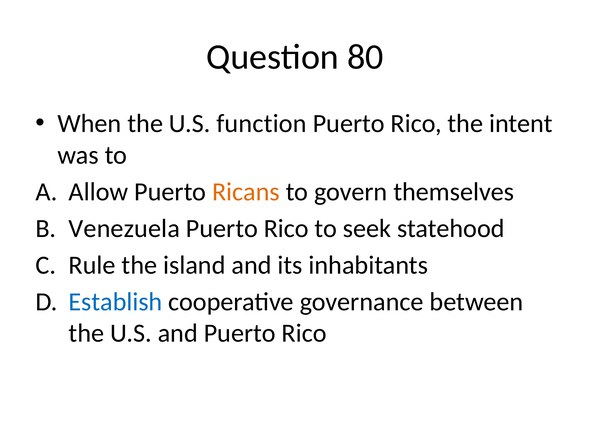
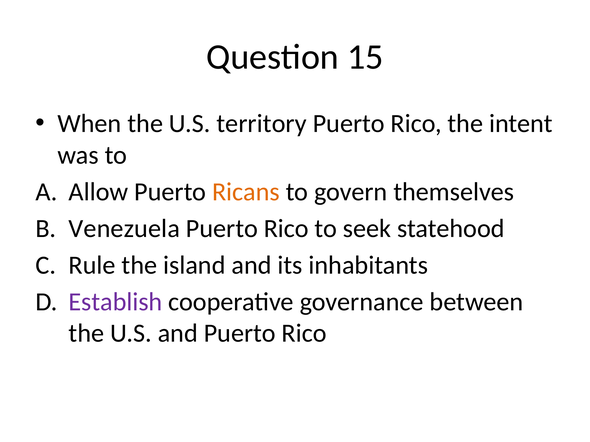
80: 80 -> 15 (365, 57)
function: function -> territory (262, 124)
Establish colour: blue -> purple (115, 302)
